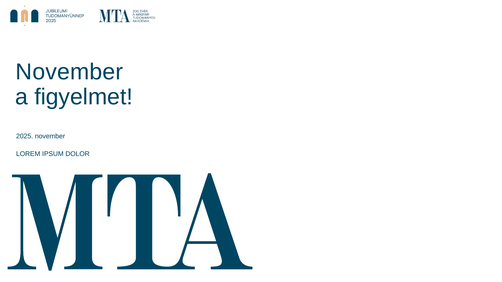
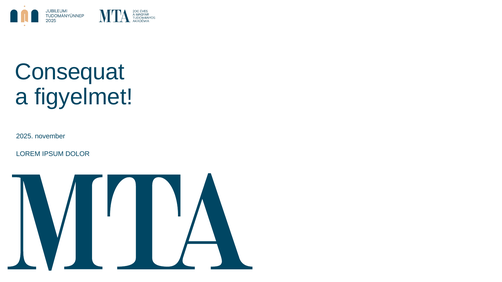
November: November -> Consequat (70, 72)
